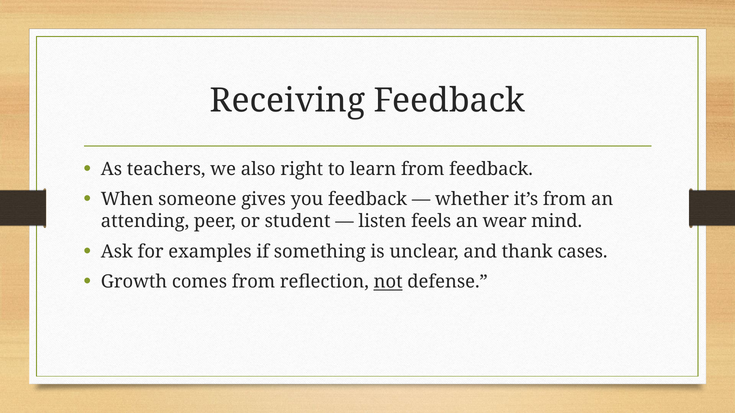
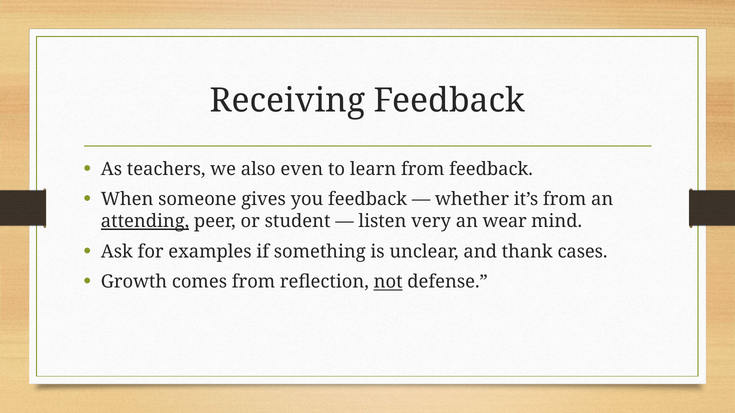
right: right -> even (302, 169)
attending underline: none -> present (145, 222)
feels: feels -> very (431, 222)
